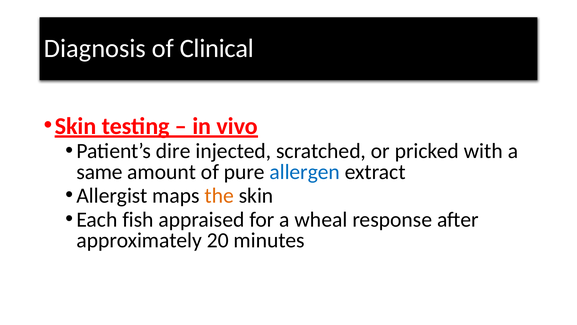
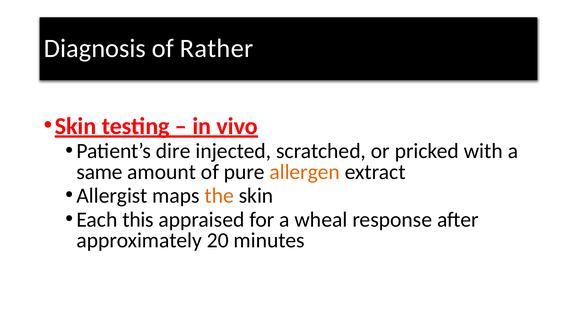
Clinical: Clinical -> Rather (217, 48)
allergen colour: blue -> orange (305, 172)
fish: fish -> this (138, 219)
